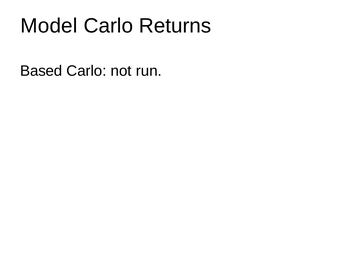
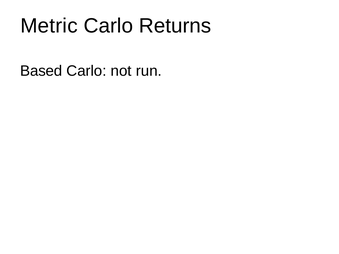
Model: Model -> Metric (49, 26)
